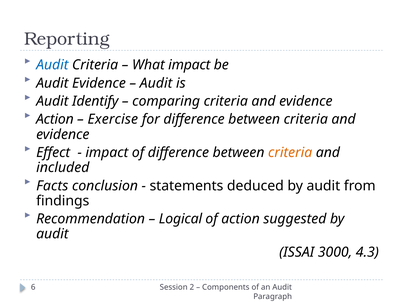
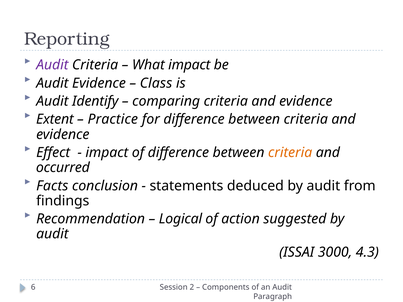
Audit colour: blue -> purple (52, 65)
Audit: Audit -> Class (156, 83)
Action: Action -> Extent (55, 119)
Exercise: Exercise -> Practice (113, 119)
included: included -> occurred (63, 168)
